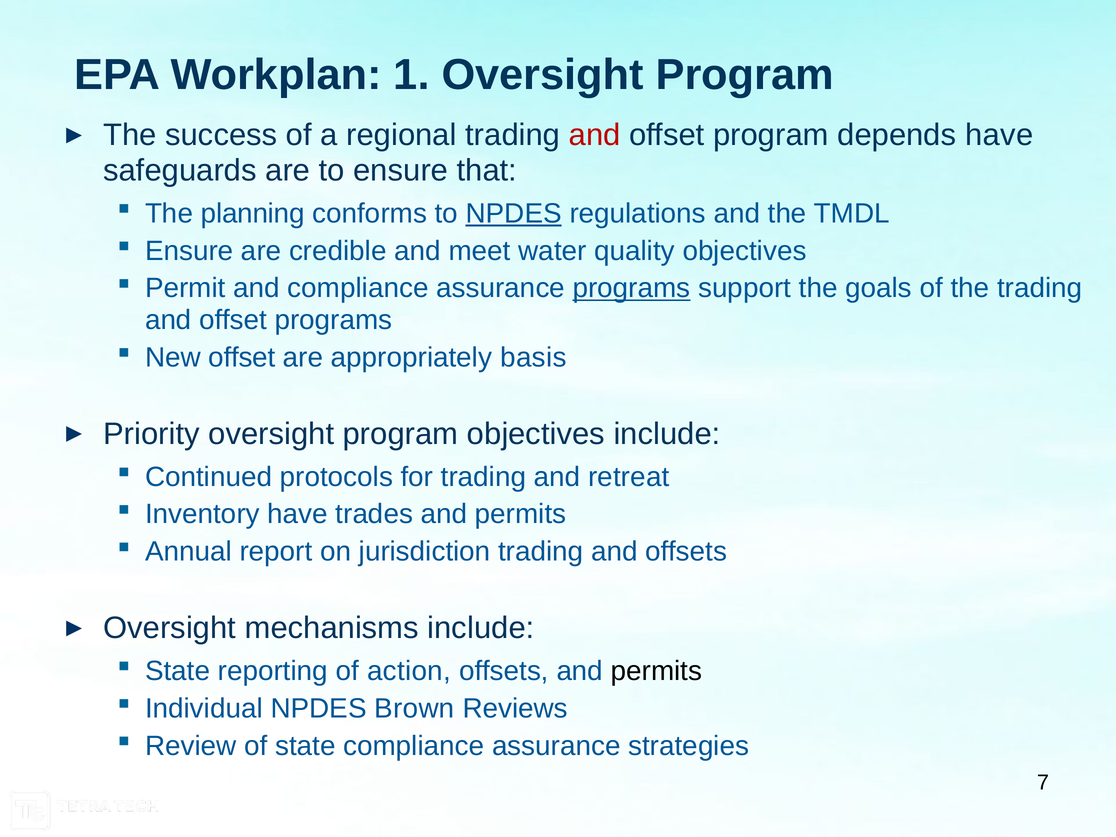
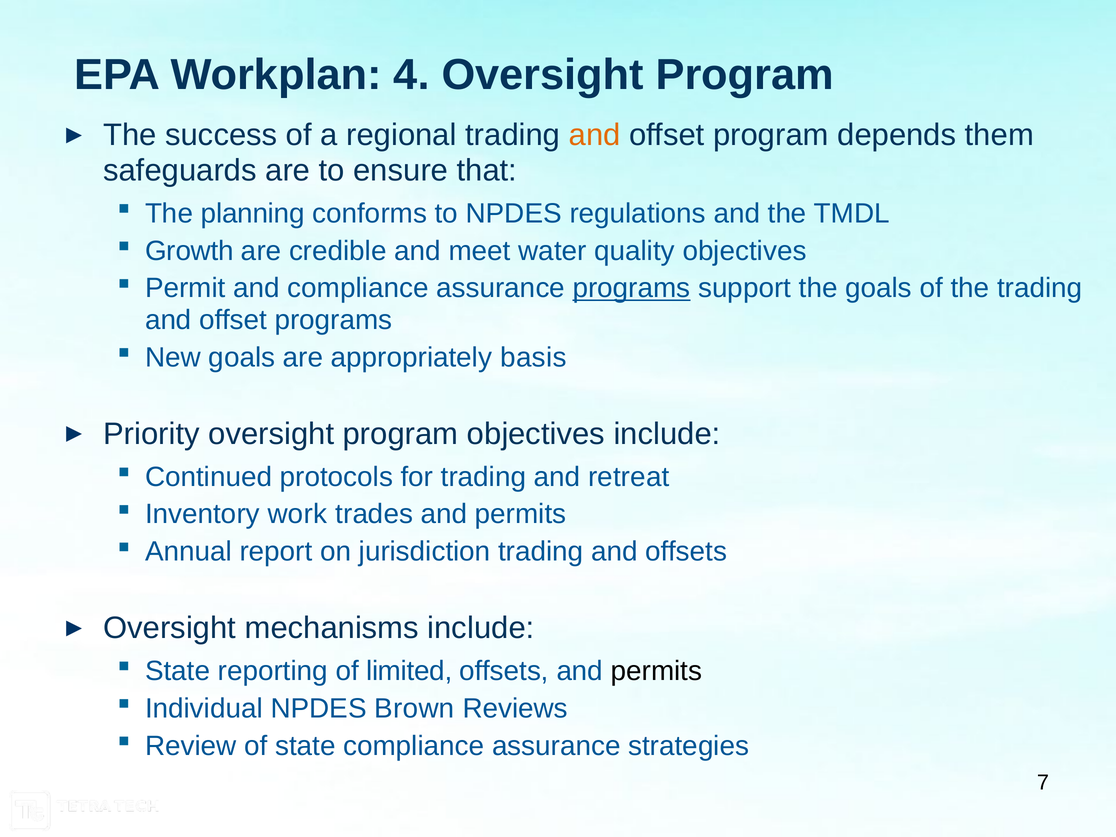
1: 1 -> 4 (412, 75)
and colour: red -> orange (595, 135)
depends have: have -> them (999, 135)
NPDES underline: present -> none (514, 213)
Ensure: Ensure -> Growth (189, 251)
New offset: offset -> goals (242, 357)
Inventory have: have -> work (297, 514)
action: action -> limited (409, 671)
